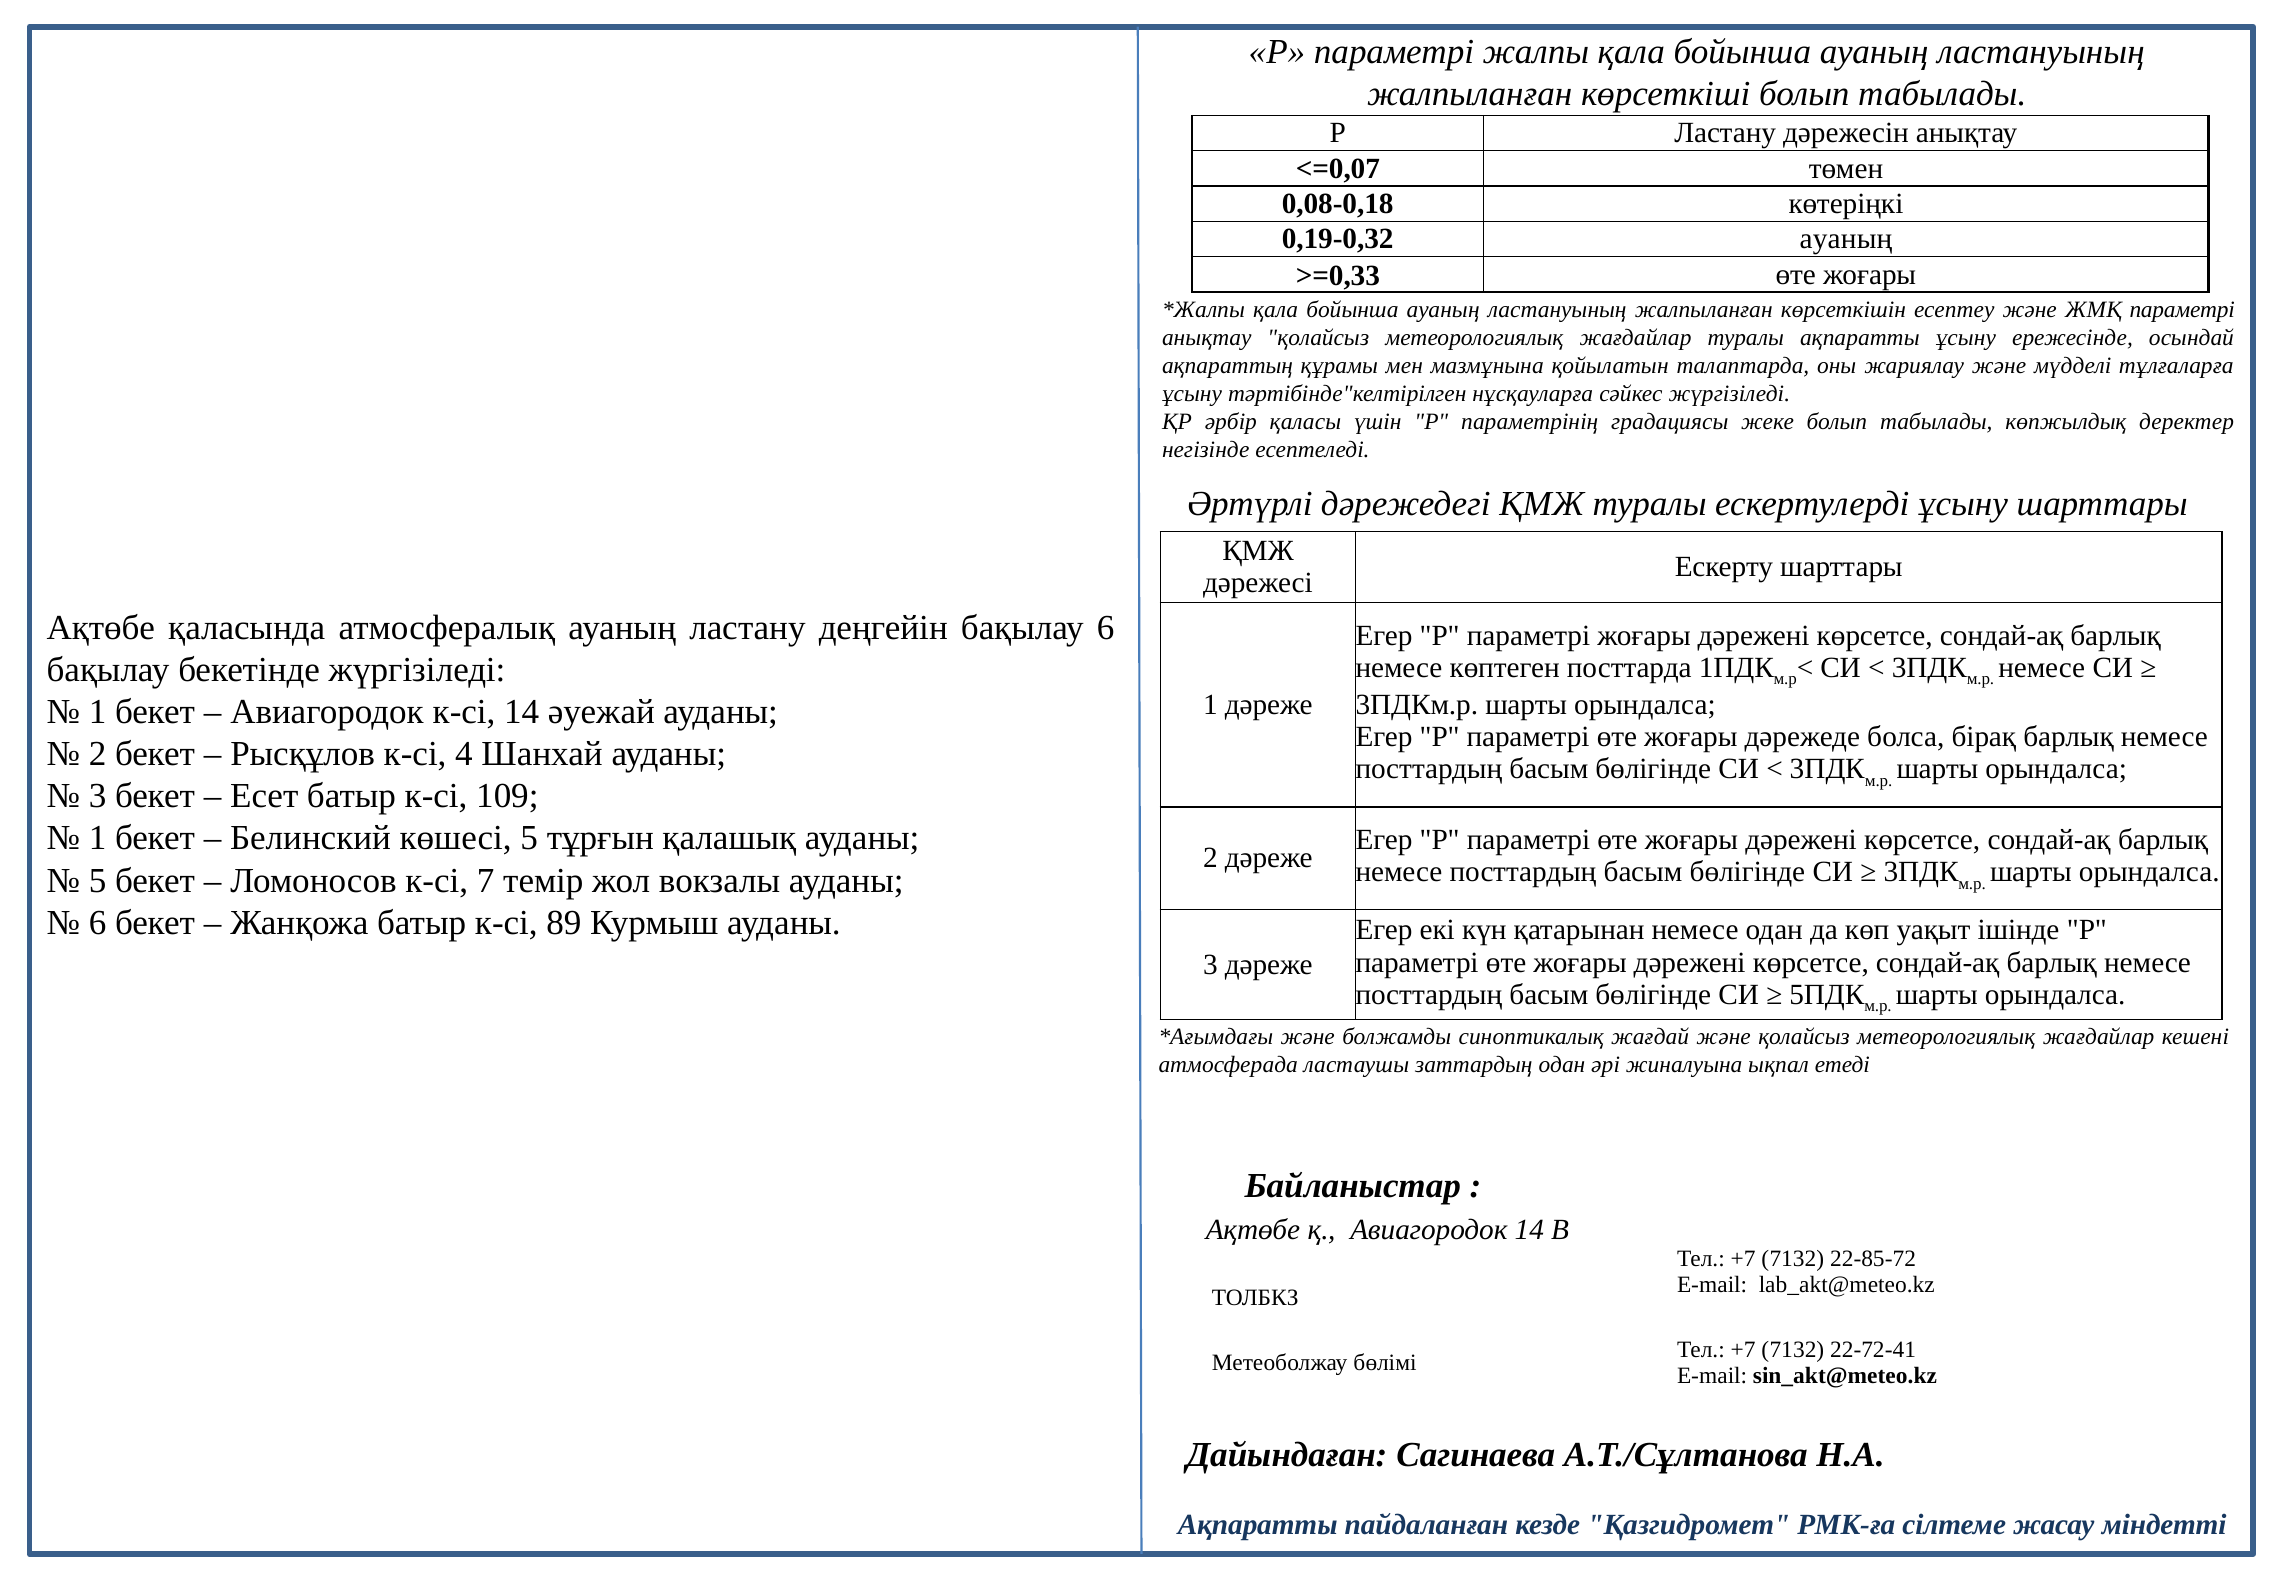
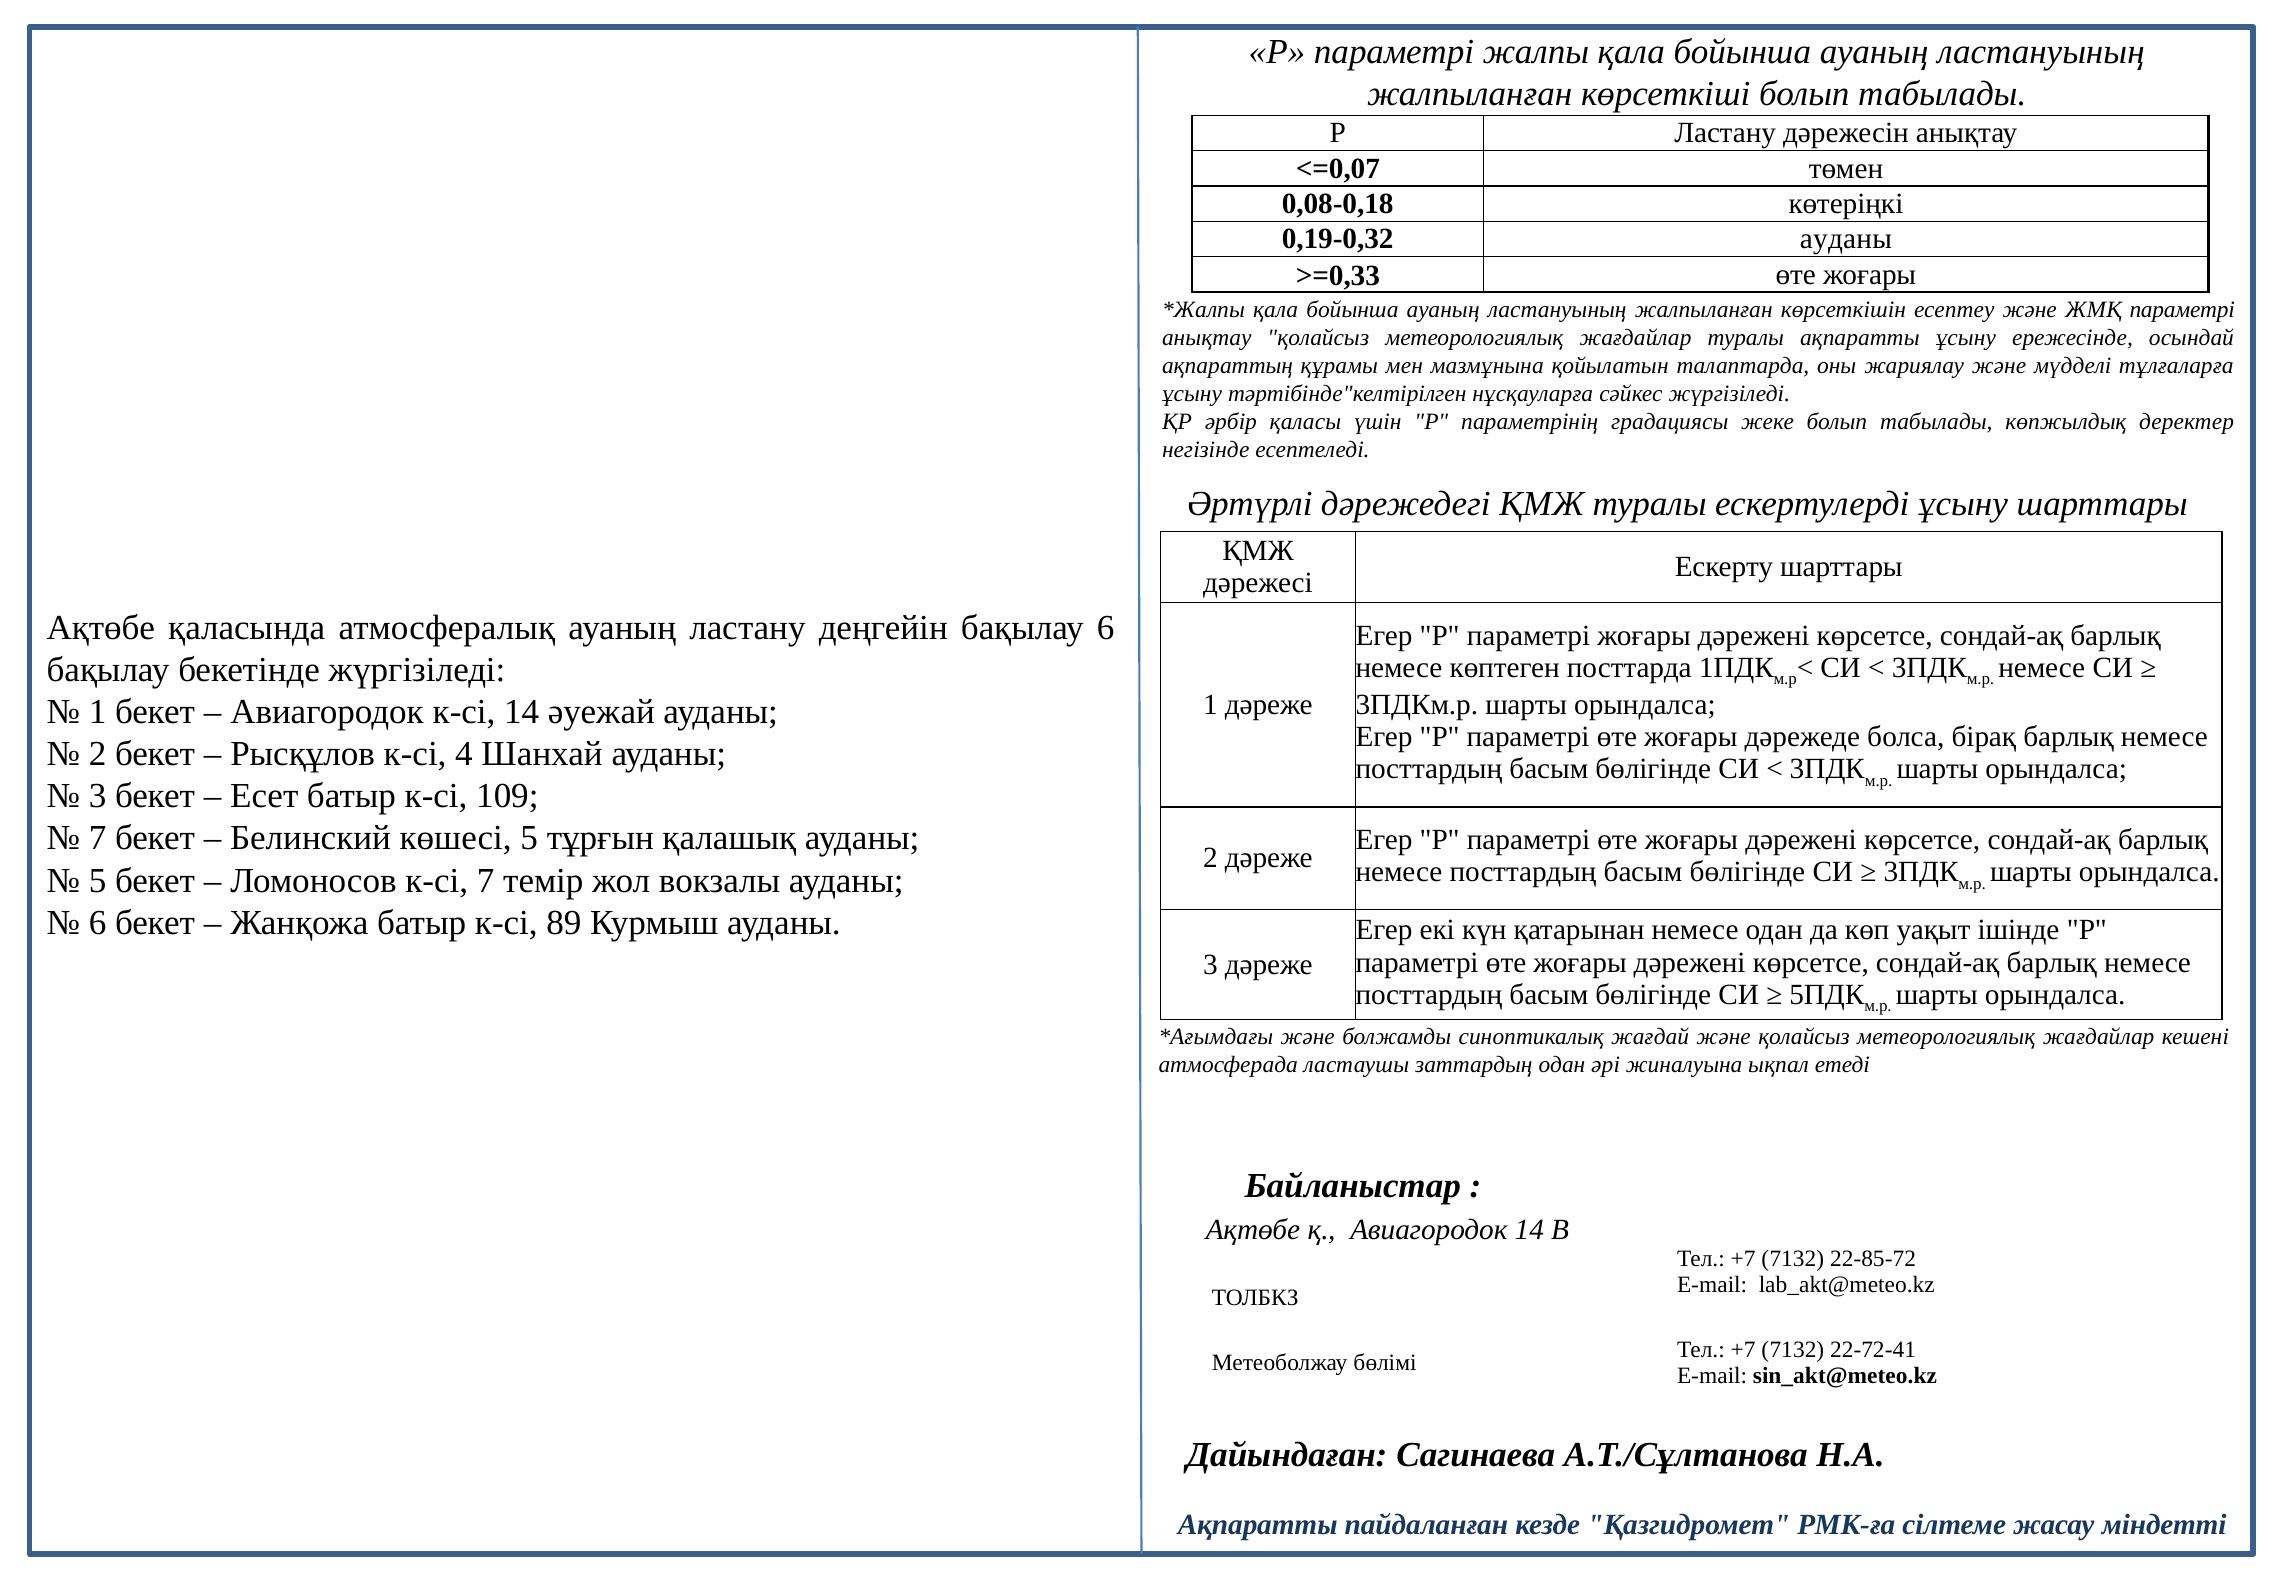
0,19-0,32 ауаның: ауаның -> ауданы (1846, 239)
1: 1 -> 7 (98, 838)
